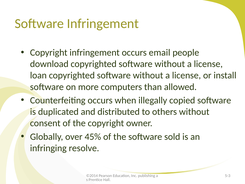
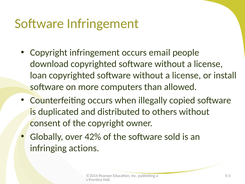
45%: 45% -> 42% (93, 136)
resolve: resolve -> actions (84, 148)
